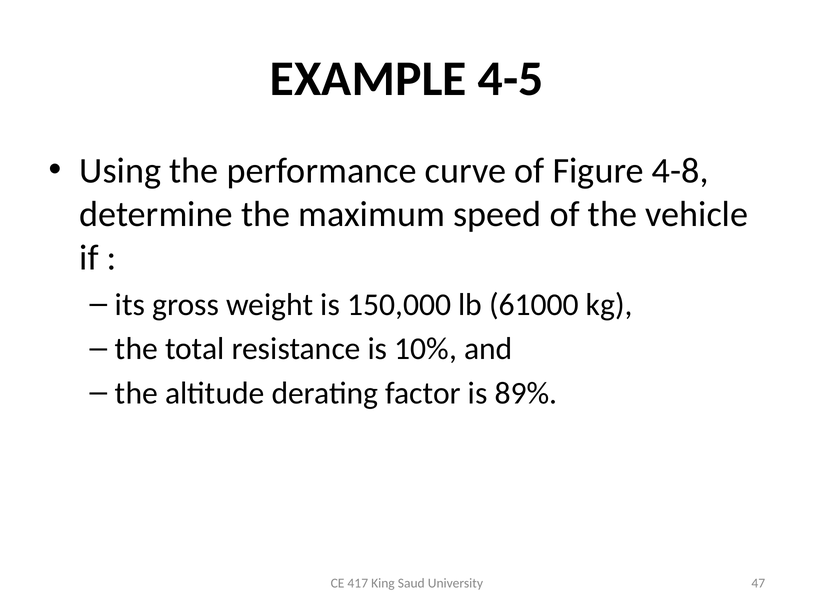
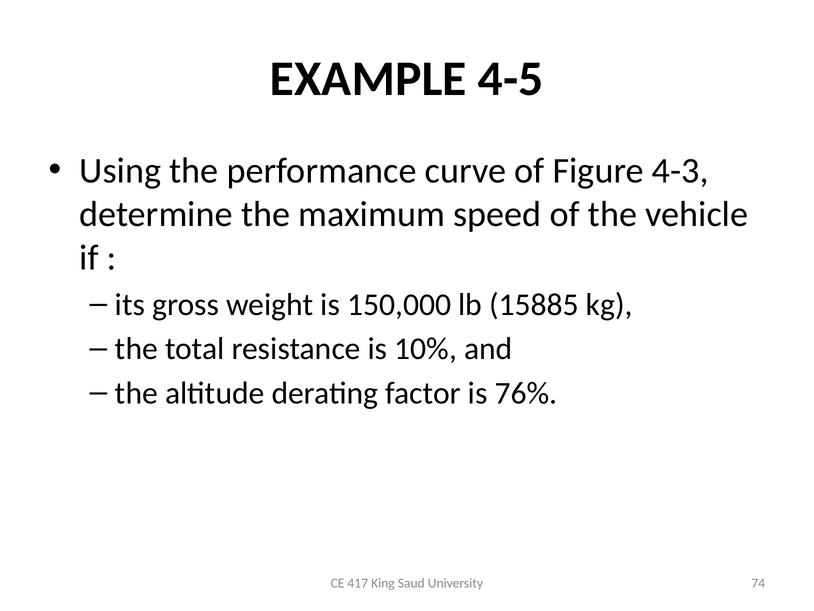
4-8: 4-8 -> 4-3 (680, 171)
61000: 61000 -> 15885 (534, 304)
89%: 89% -> 76% (526, 393)
47: 47 -> 74 (758, 583)
